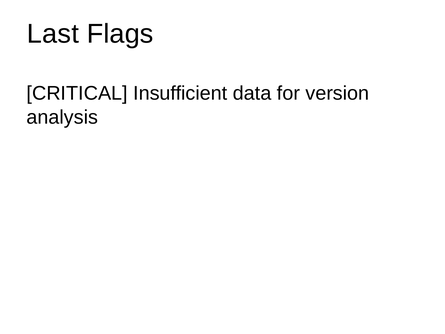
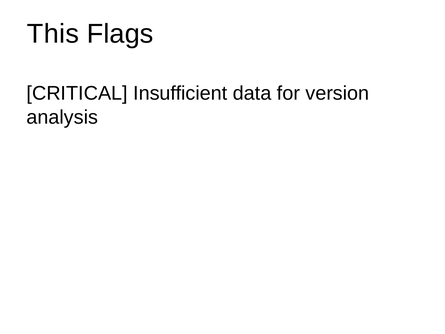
Last: Last -> This (53, 34)
